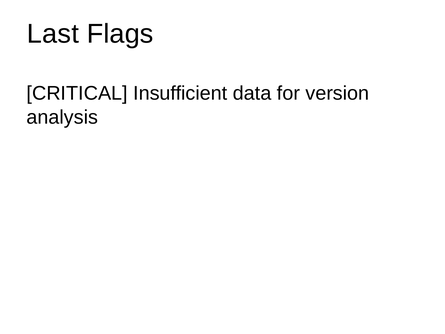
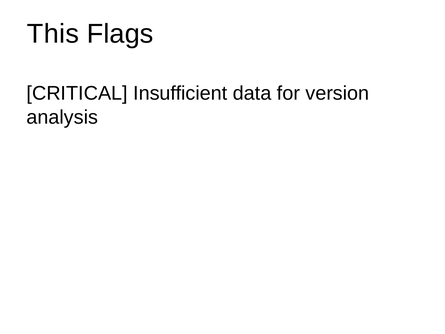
Last: Last -> This (53, 34)
